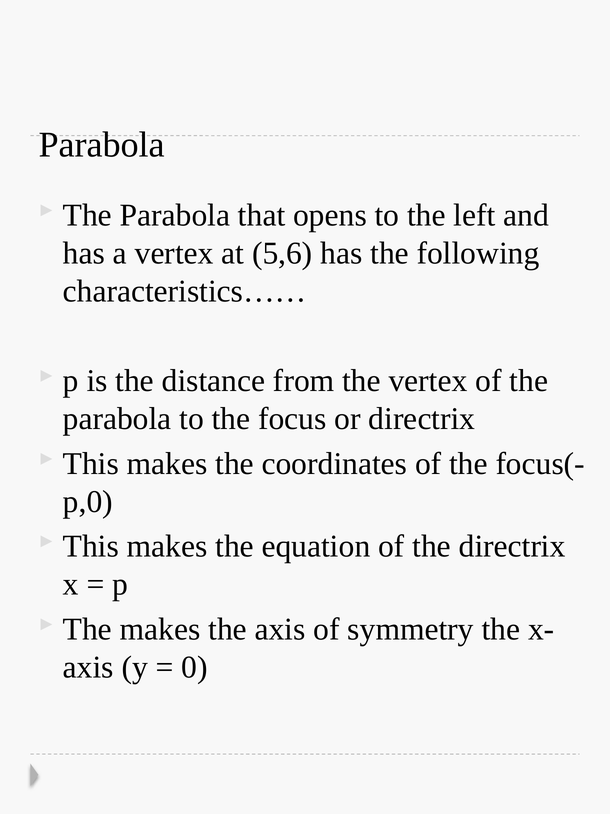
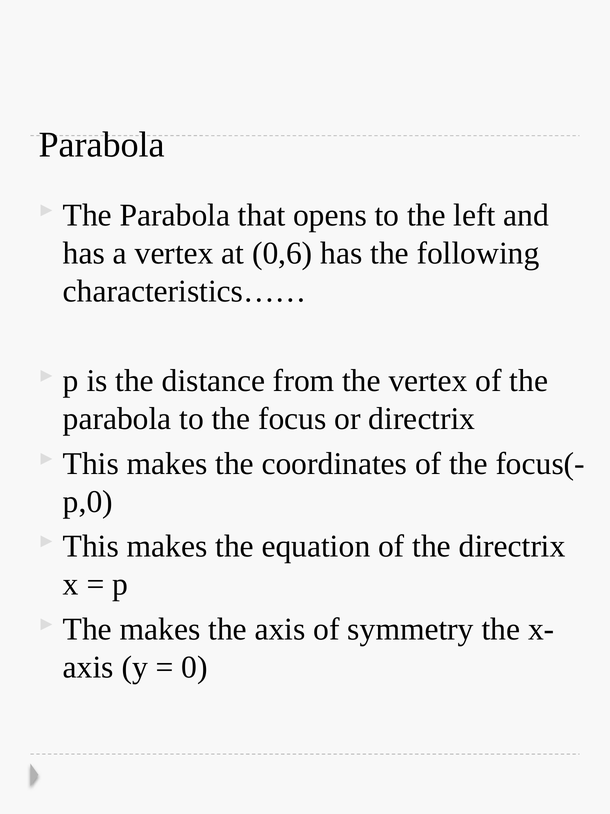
5,6: 5,6 -> 0,6 (282, 253)
